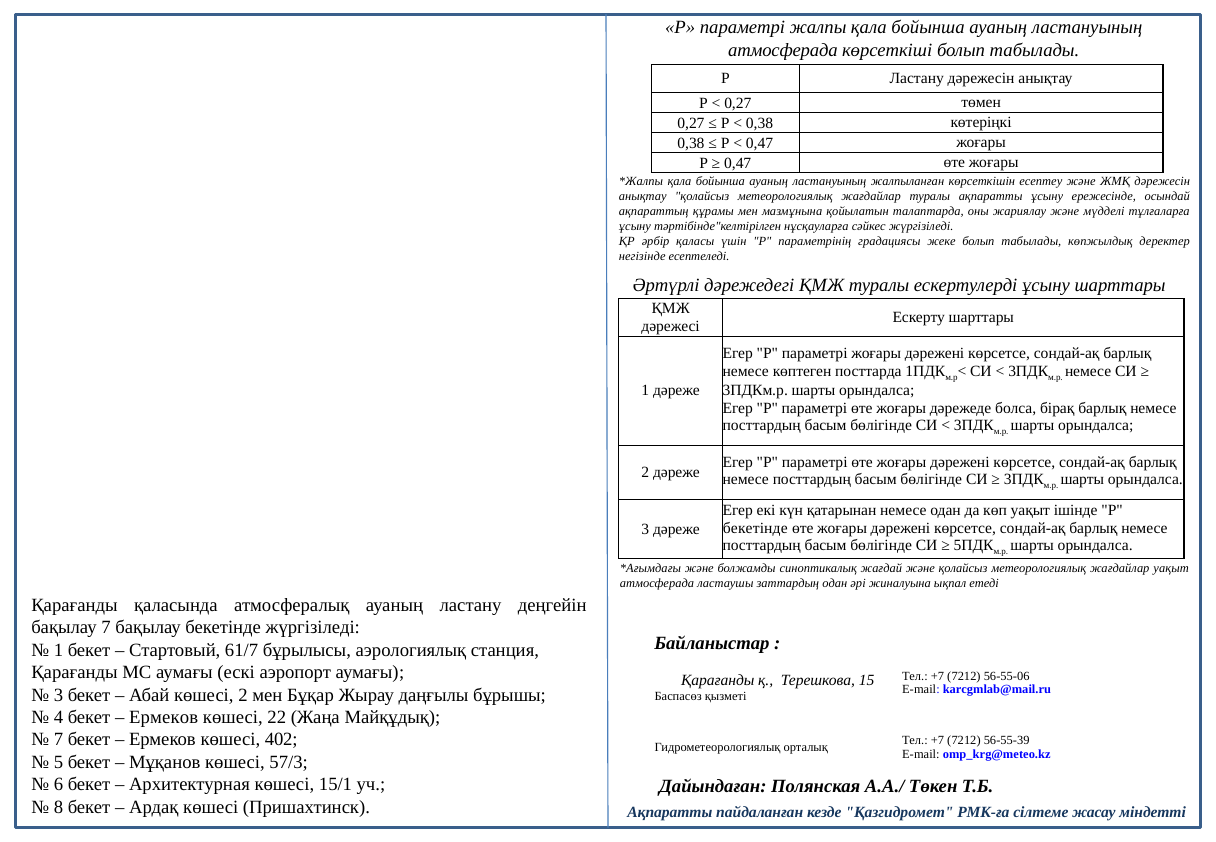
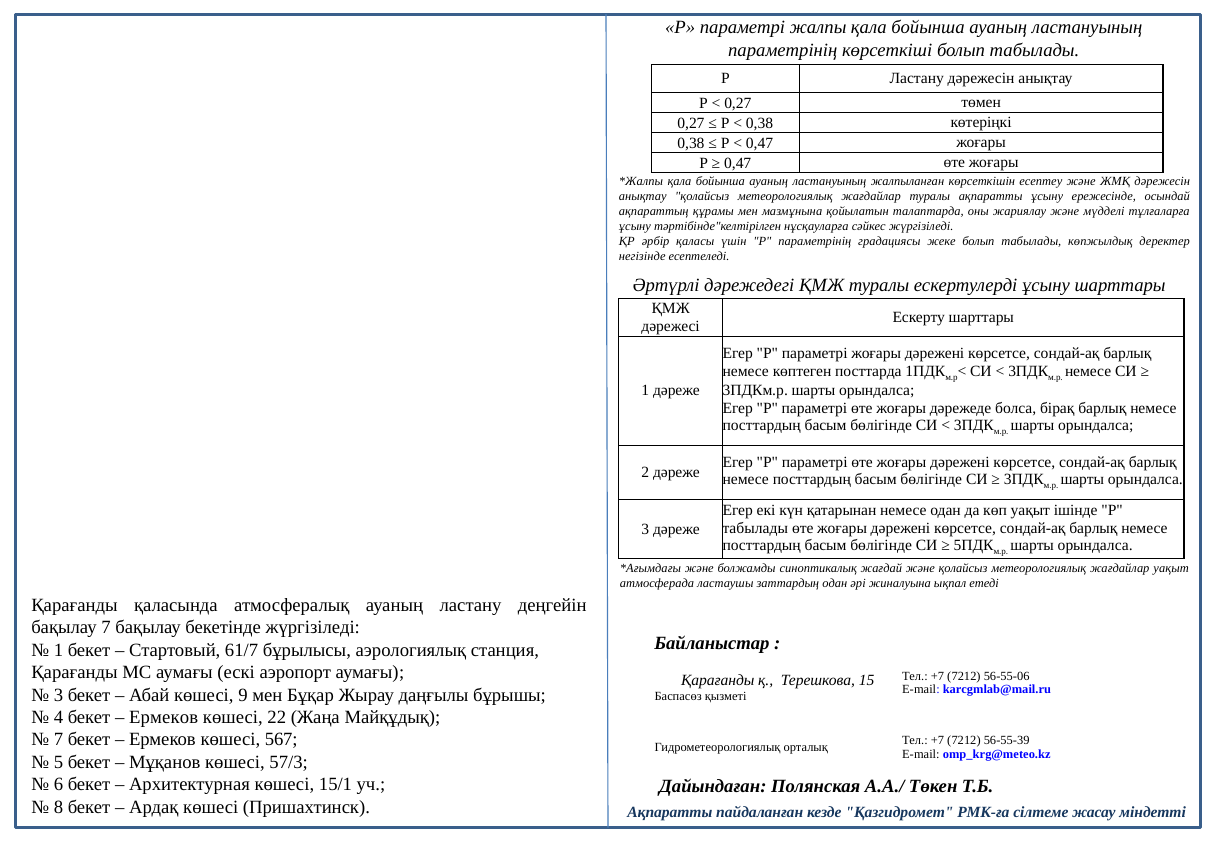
атмосферада: атмосферада -> параметрінің (783, 50)
бекетінде: бекетінде -> табылады (755, 528)
көшесі 2: 2 -> 9 (243, 695)
402: 402 -> 567 (281, 740)
